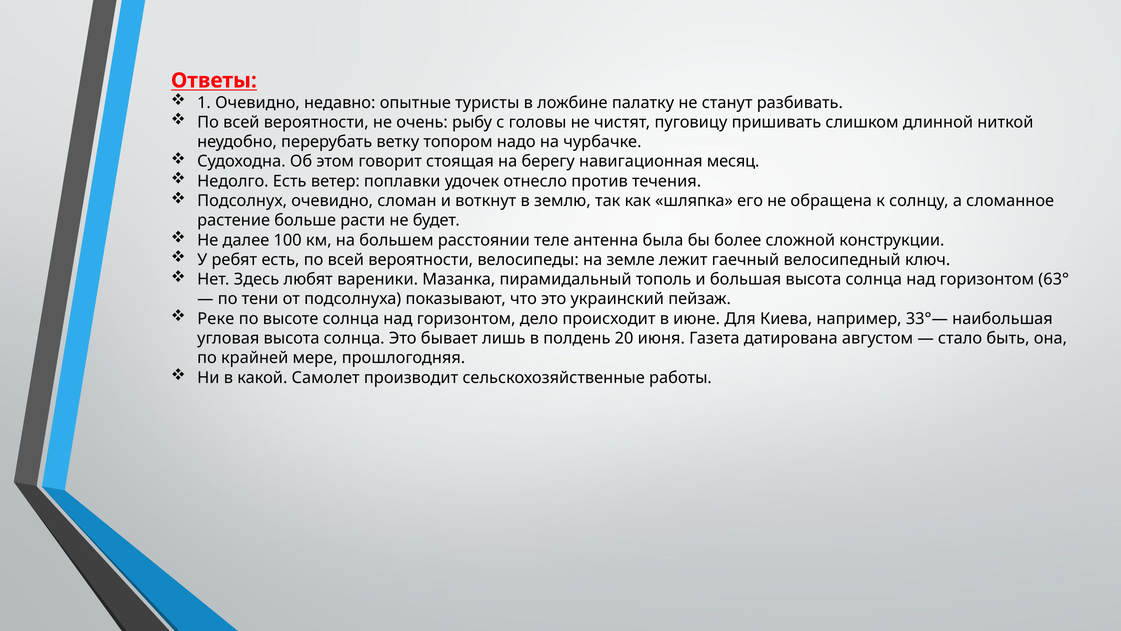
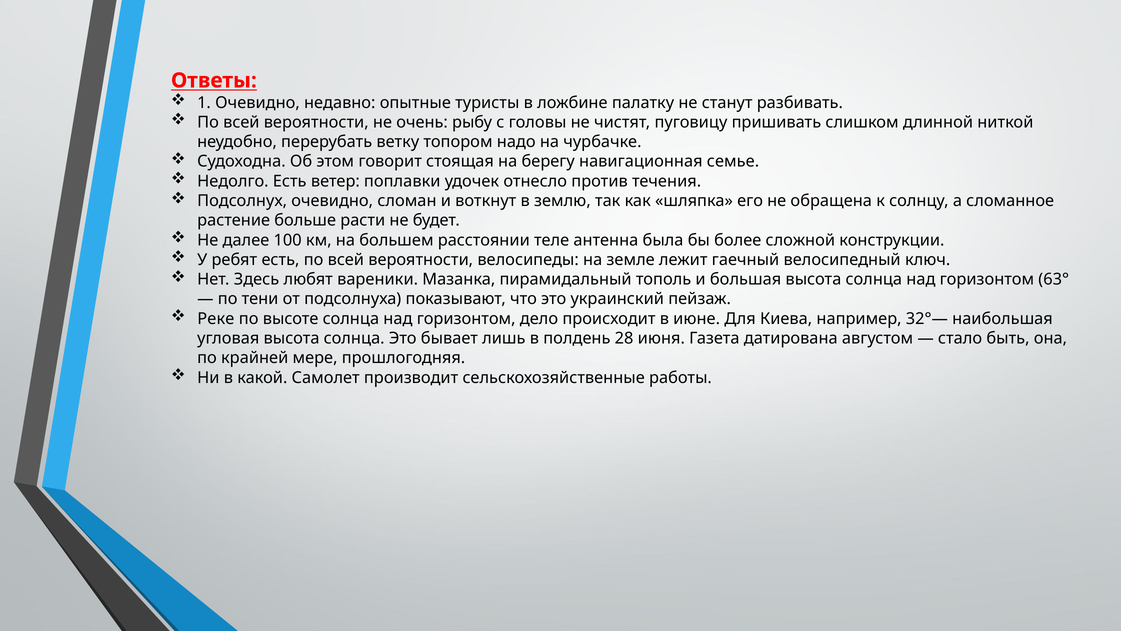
месяц: месяц -> семье (733, 161)
33°—: 33°— -> 32°— (927, 318)
20: 20 -> 28 (624, 338)
